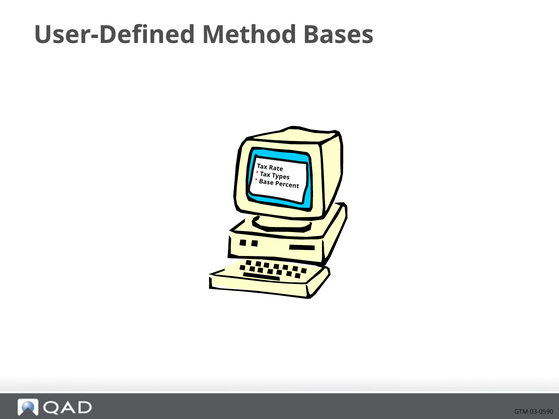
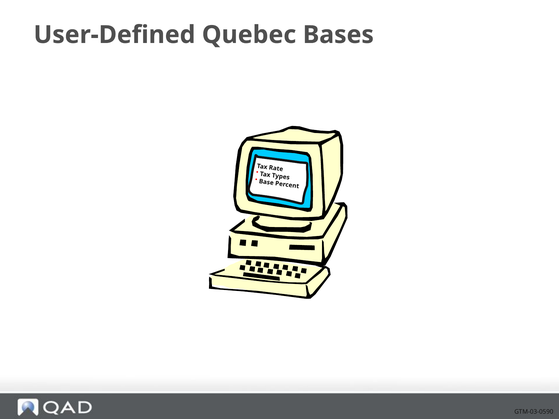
Method: Method -> Quebec (249, 35)
